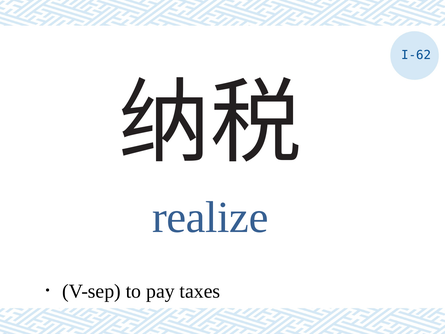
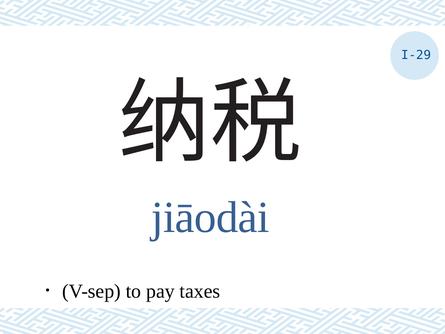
I-62: I-62 -> I-29 (416, 55)
realize: realize -> jiāodài (210, 217)
